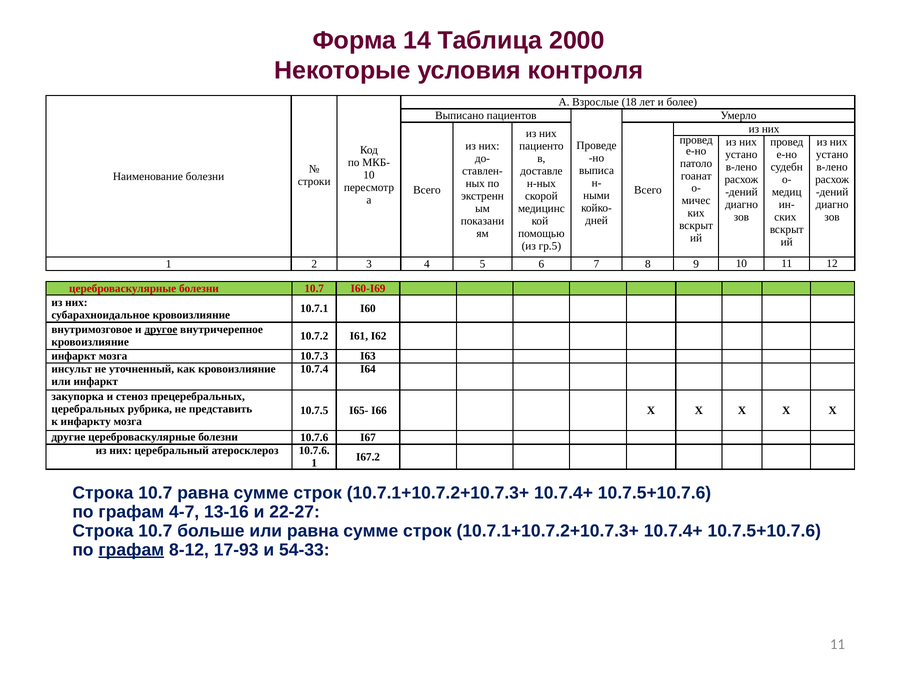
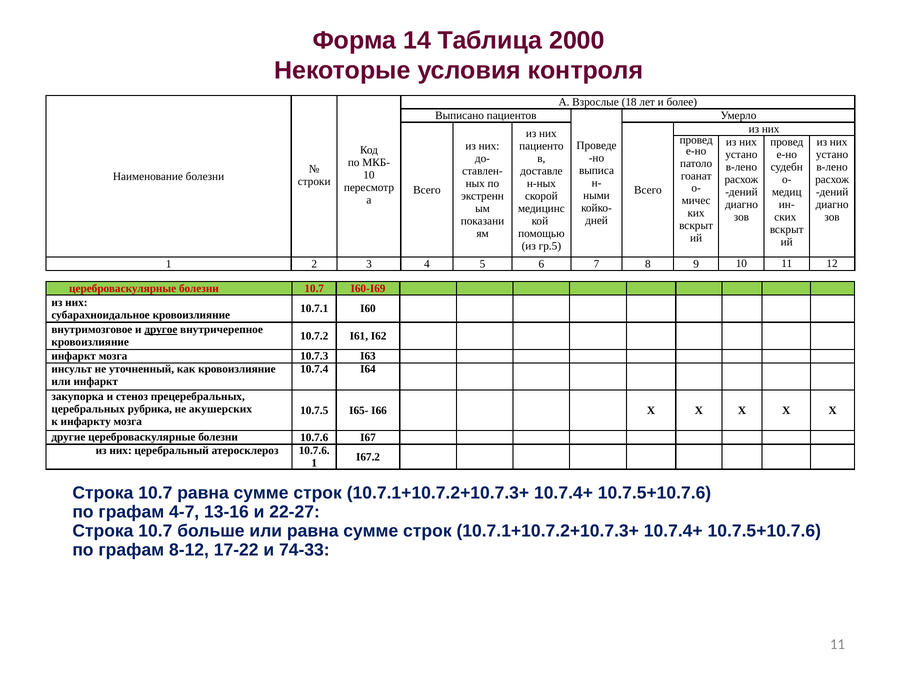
представить: представить -> акушерских (221, 408)
графам underline: present -> none (131, 549)
17-93: 17-93 -> 17-22 (236, 549)
54-33: 54-33 -> 74-33 (304, 549)
